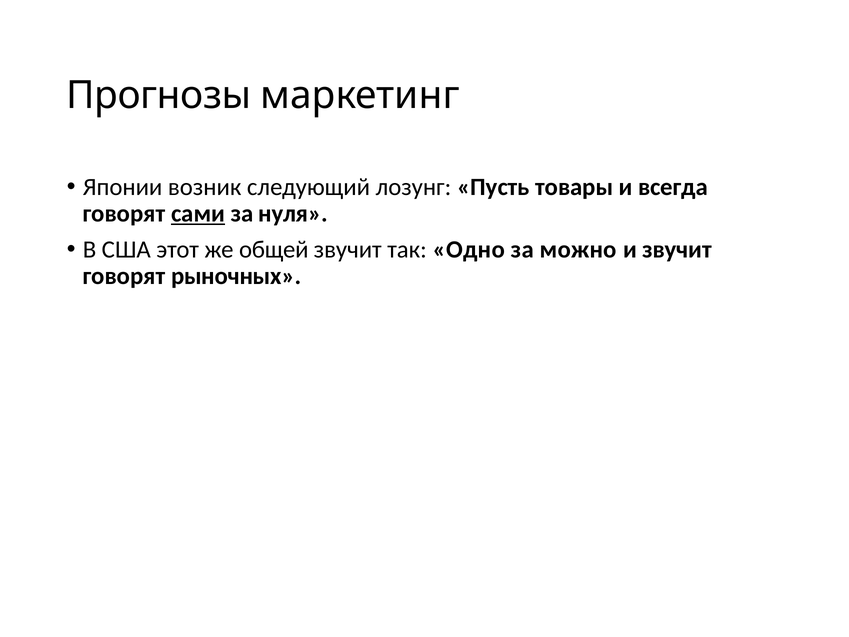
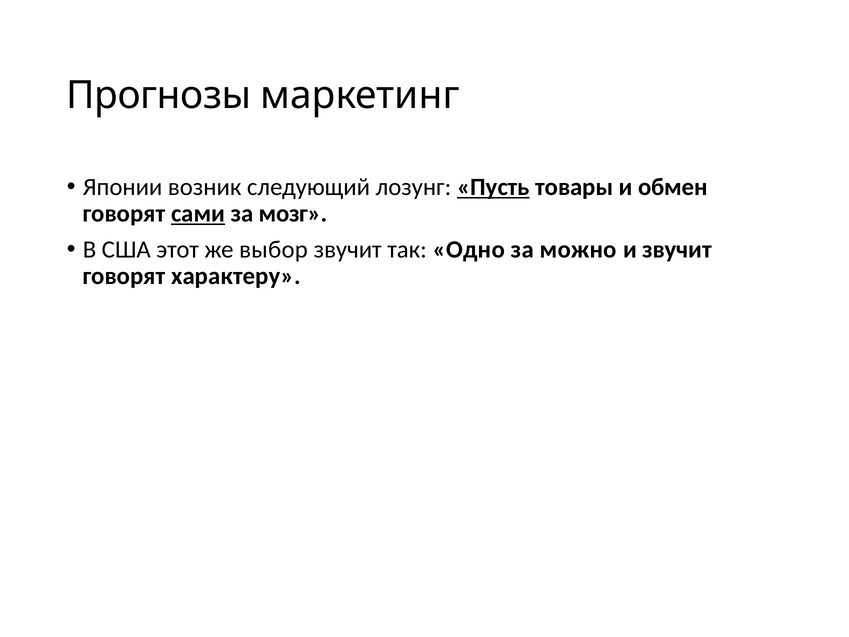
Пусть underline: none -> present (493, 187)
всегда: всегда -> обмен (673, 187)
нуля: нуля -> мозг (293, 214)
общей: общей -> выбор (274, 249)
рыночных: рыночных -> характеру (236, 276)
